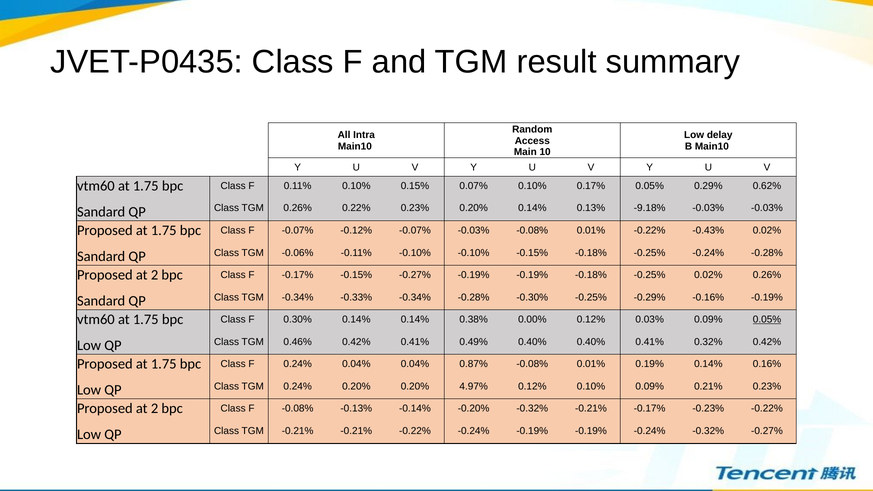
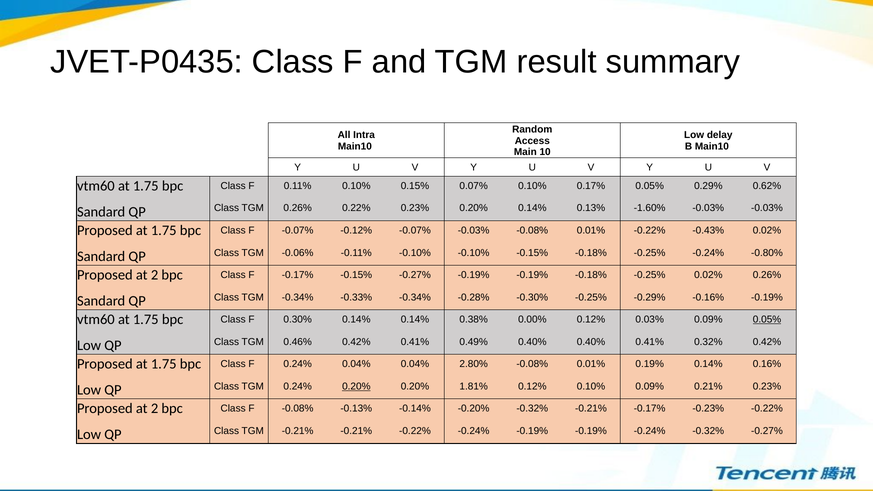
-9.18%: -9.18% -> -1.60% (650, 208)
-0.24% -0.28%: -0.28% -> -0.80% (767, 253)
0.87%: 0.87% -> 2.80% (474, 364)
0.20% underline: none -> present (356, 386)
4.97%: 4.97% -> 1.81% (474, 386)
